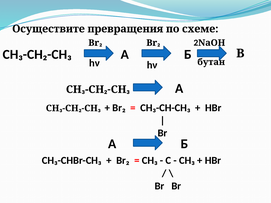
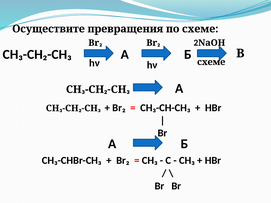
бутан: бутан -> схеме (211, 62)
